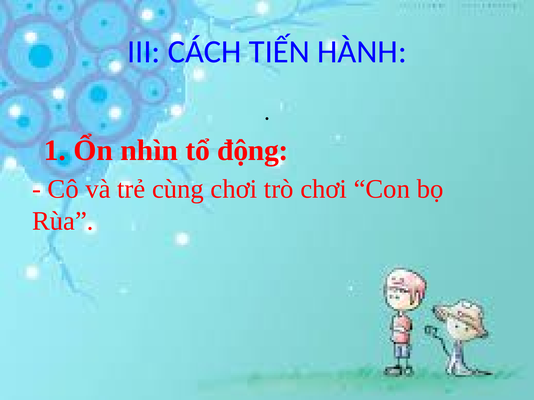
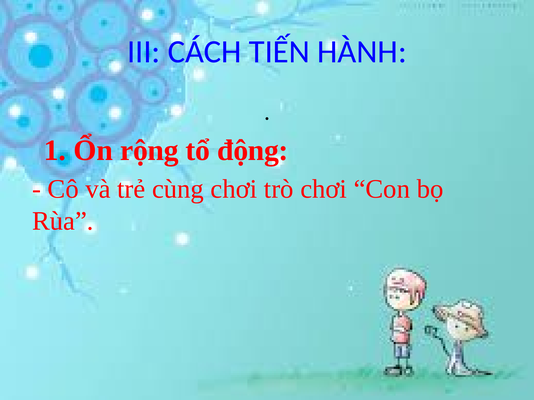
nhìn: nhìn -> rộng (149, 150)
